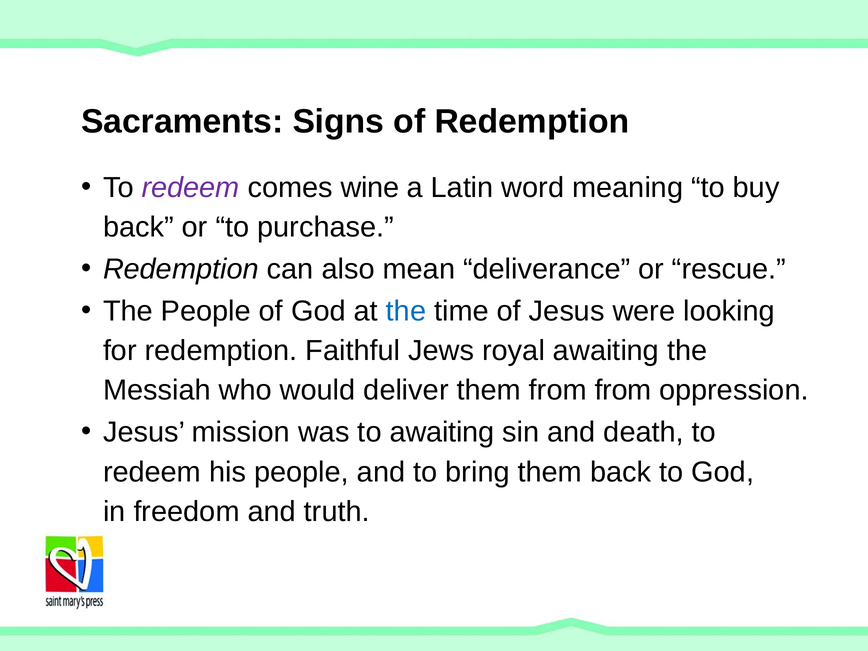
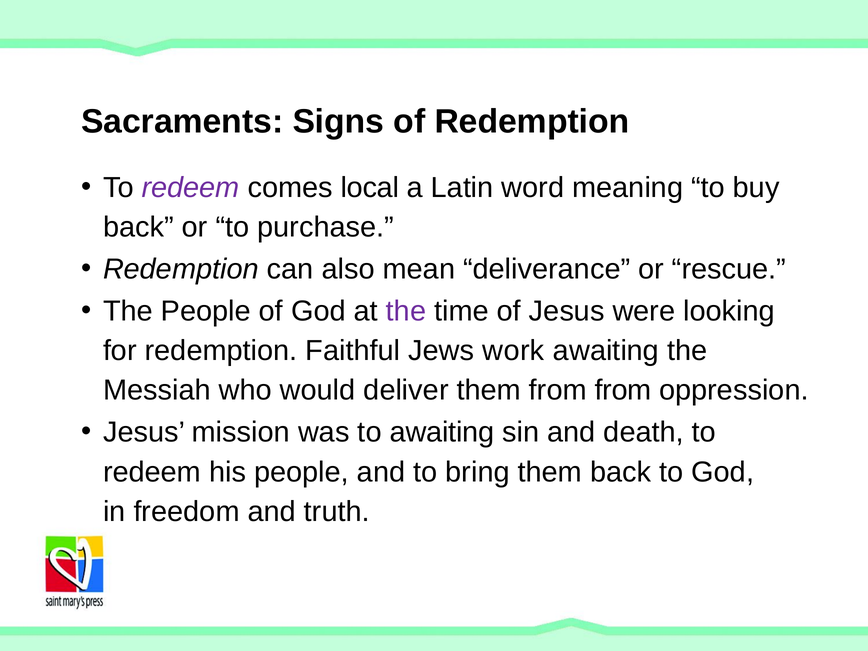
wine: wine -> local (370, 188)
the colour: blue -> purple (406, 311)
royal: royal -> work (513, 351)
